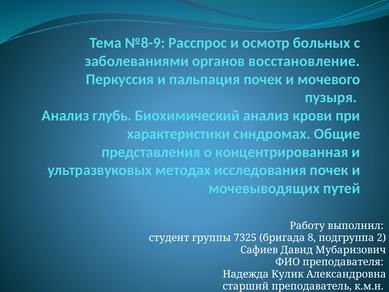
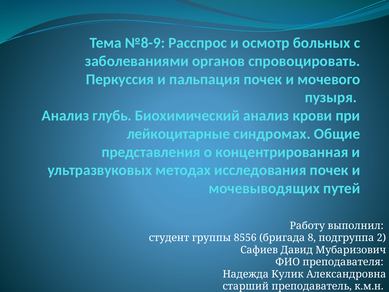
восстановление: восстановление -> спровоцировать (304, 61)
характеристики: характеристики -> лейкоцитарные (178, 134)
7325: 7325 -> 8556 (245, 238)
